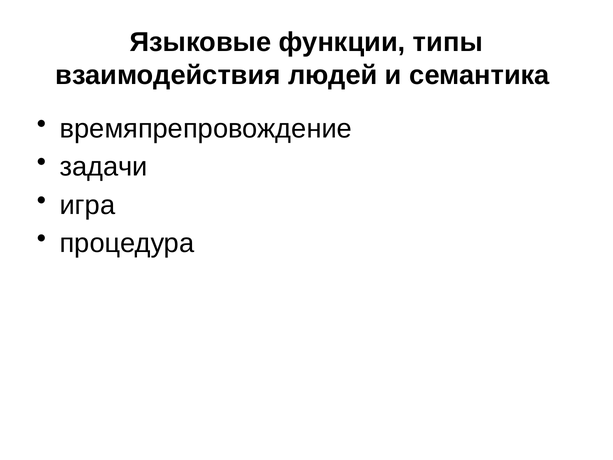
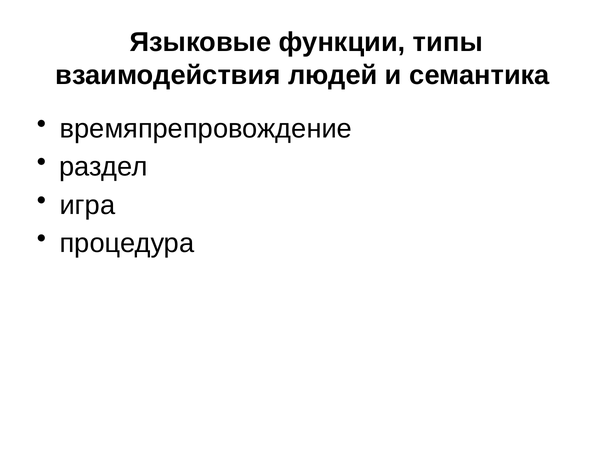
задачи: задачи -> раздел (104, 167)
